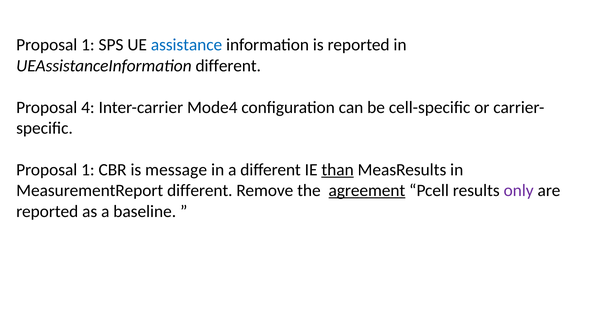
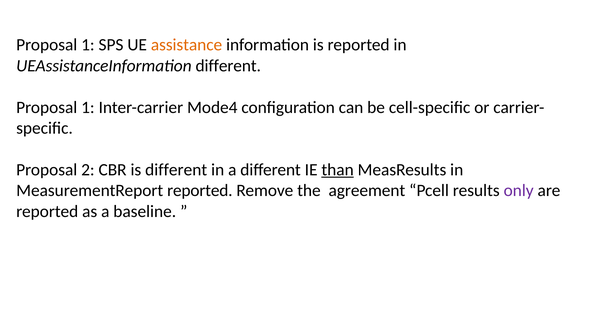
assistance colour: blue -> orange (187, 45)
4: 4 -> 1 (88, 108)
1: 1 -> 2 (88, 170)
is message: message -> different (176, 170)
MeasurementReport different: different -> reported (200, 191)
agreement underline: present -> none (367, 191)
